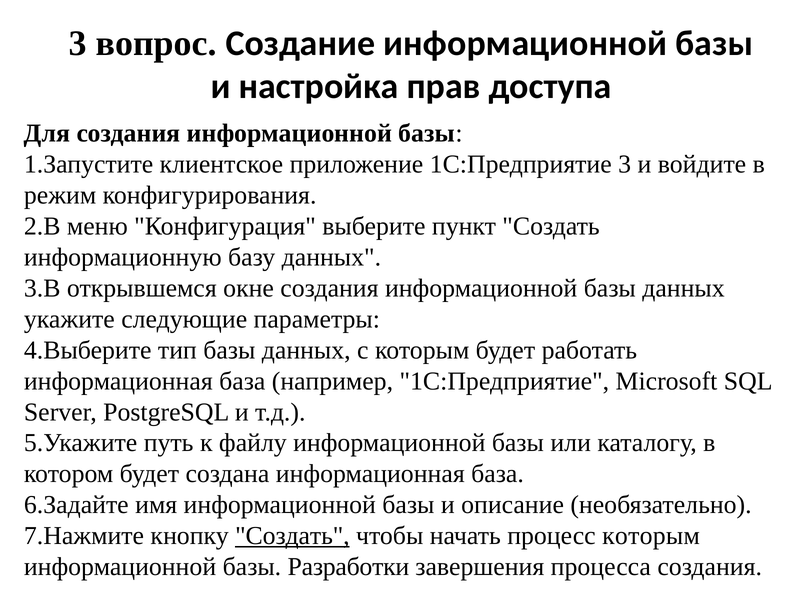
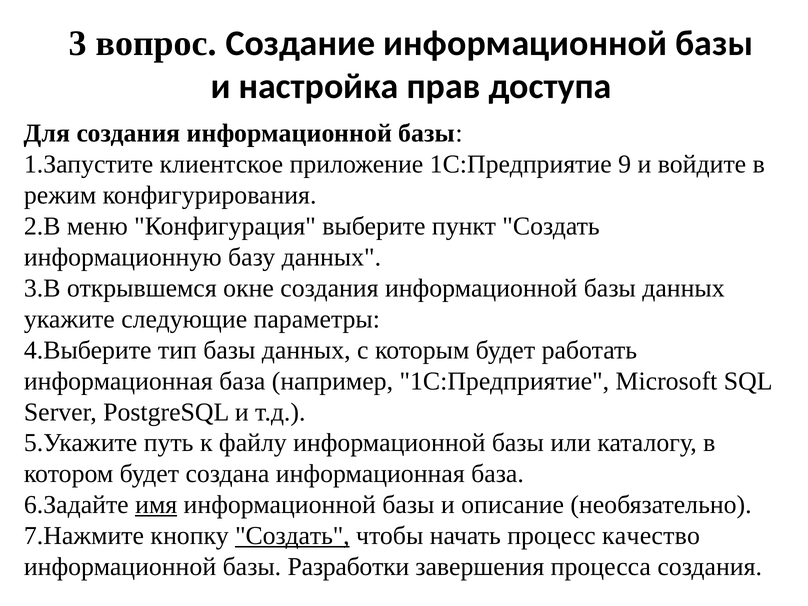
1С:Предприятие 3: 3 -> 9 (625, 164)
имя underline: none -> present (156, 505)
процесс которым: которым -> качество (651, 536)
